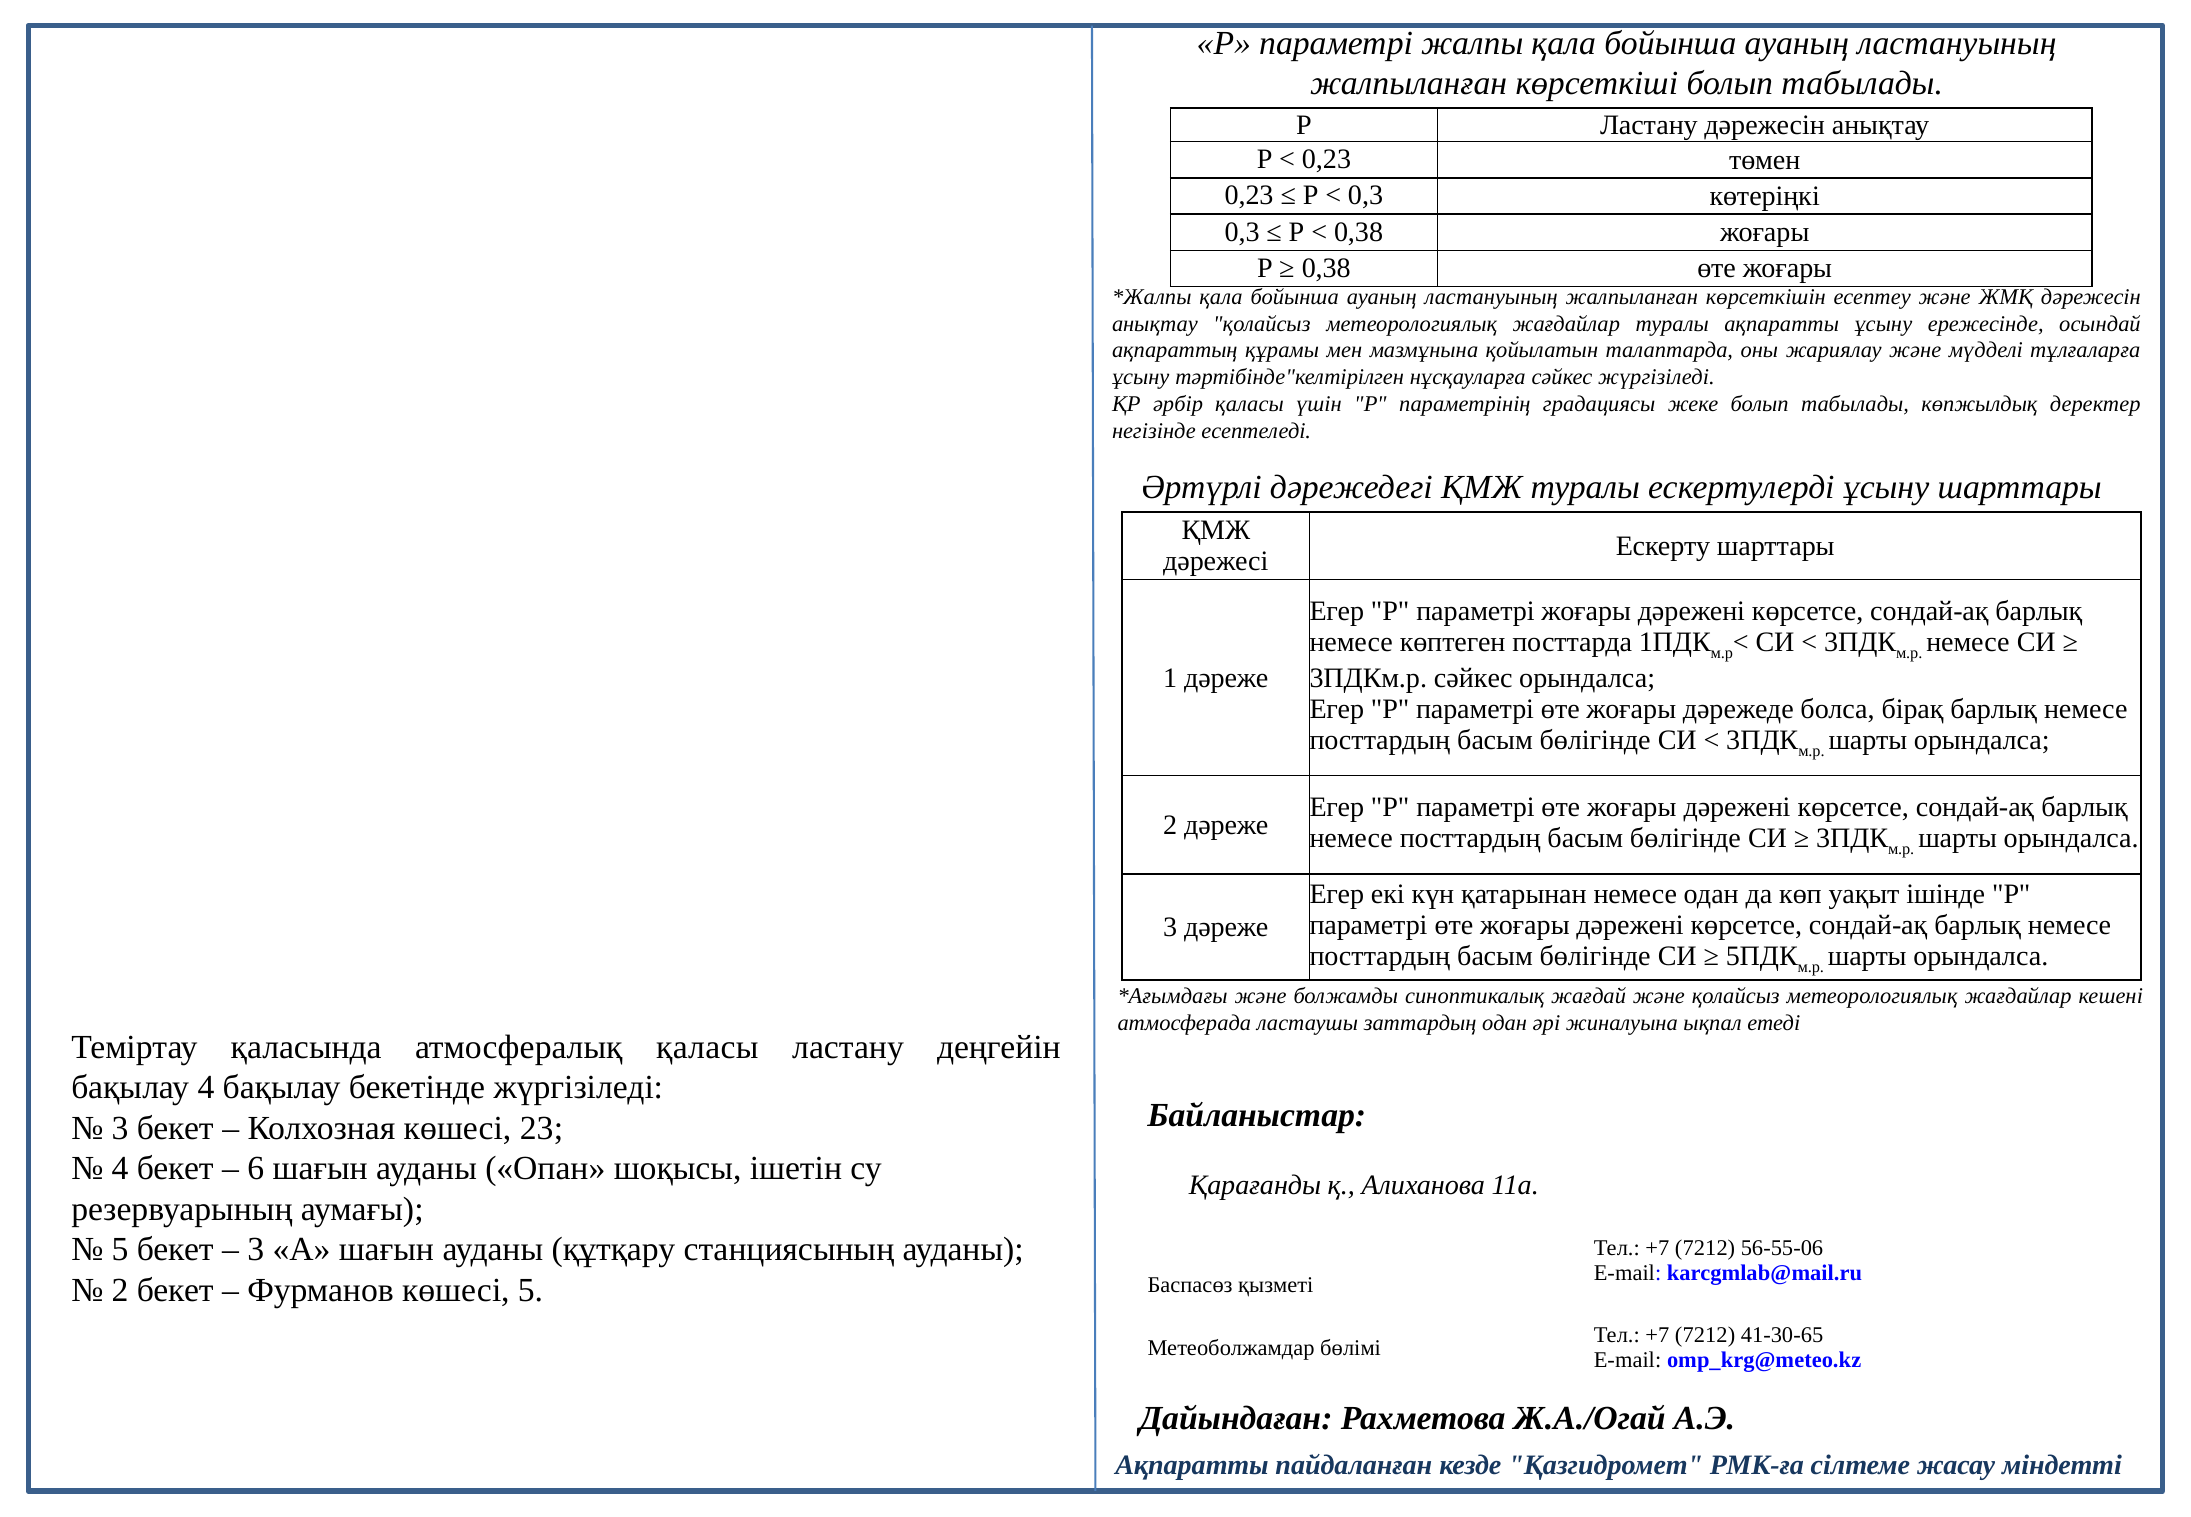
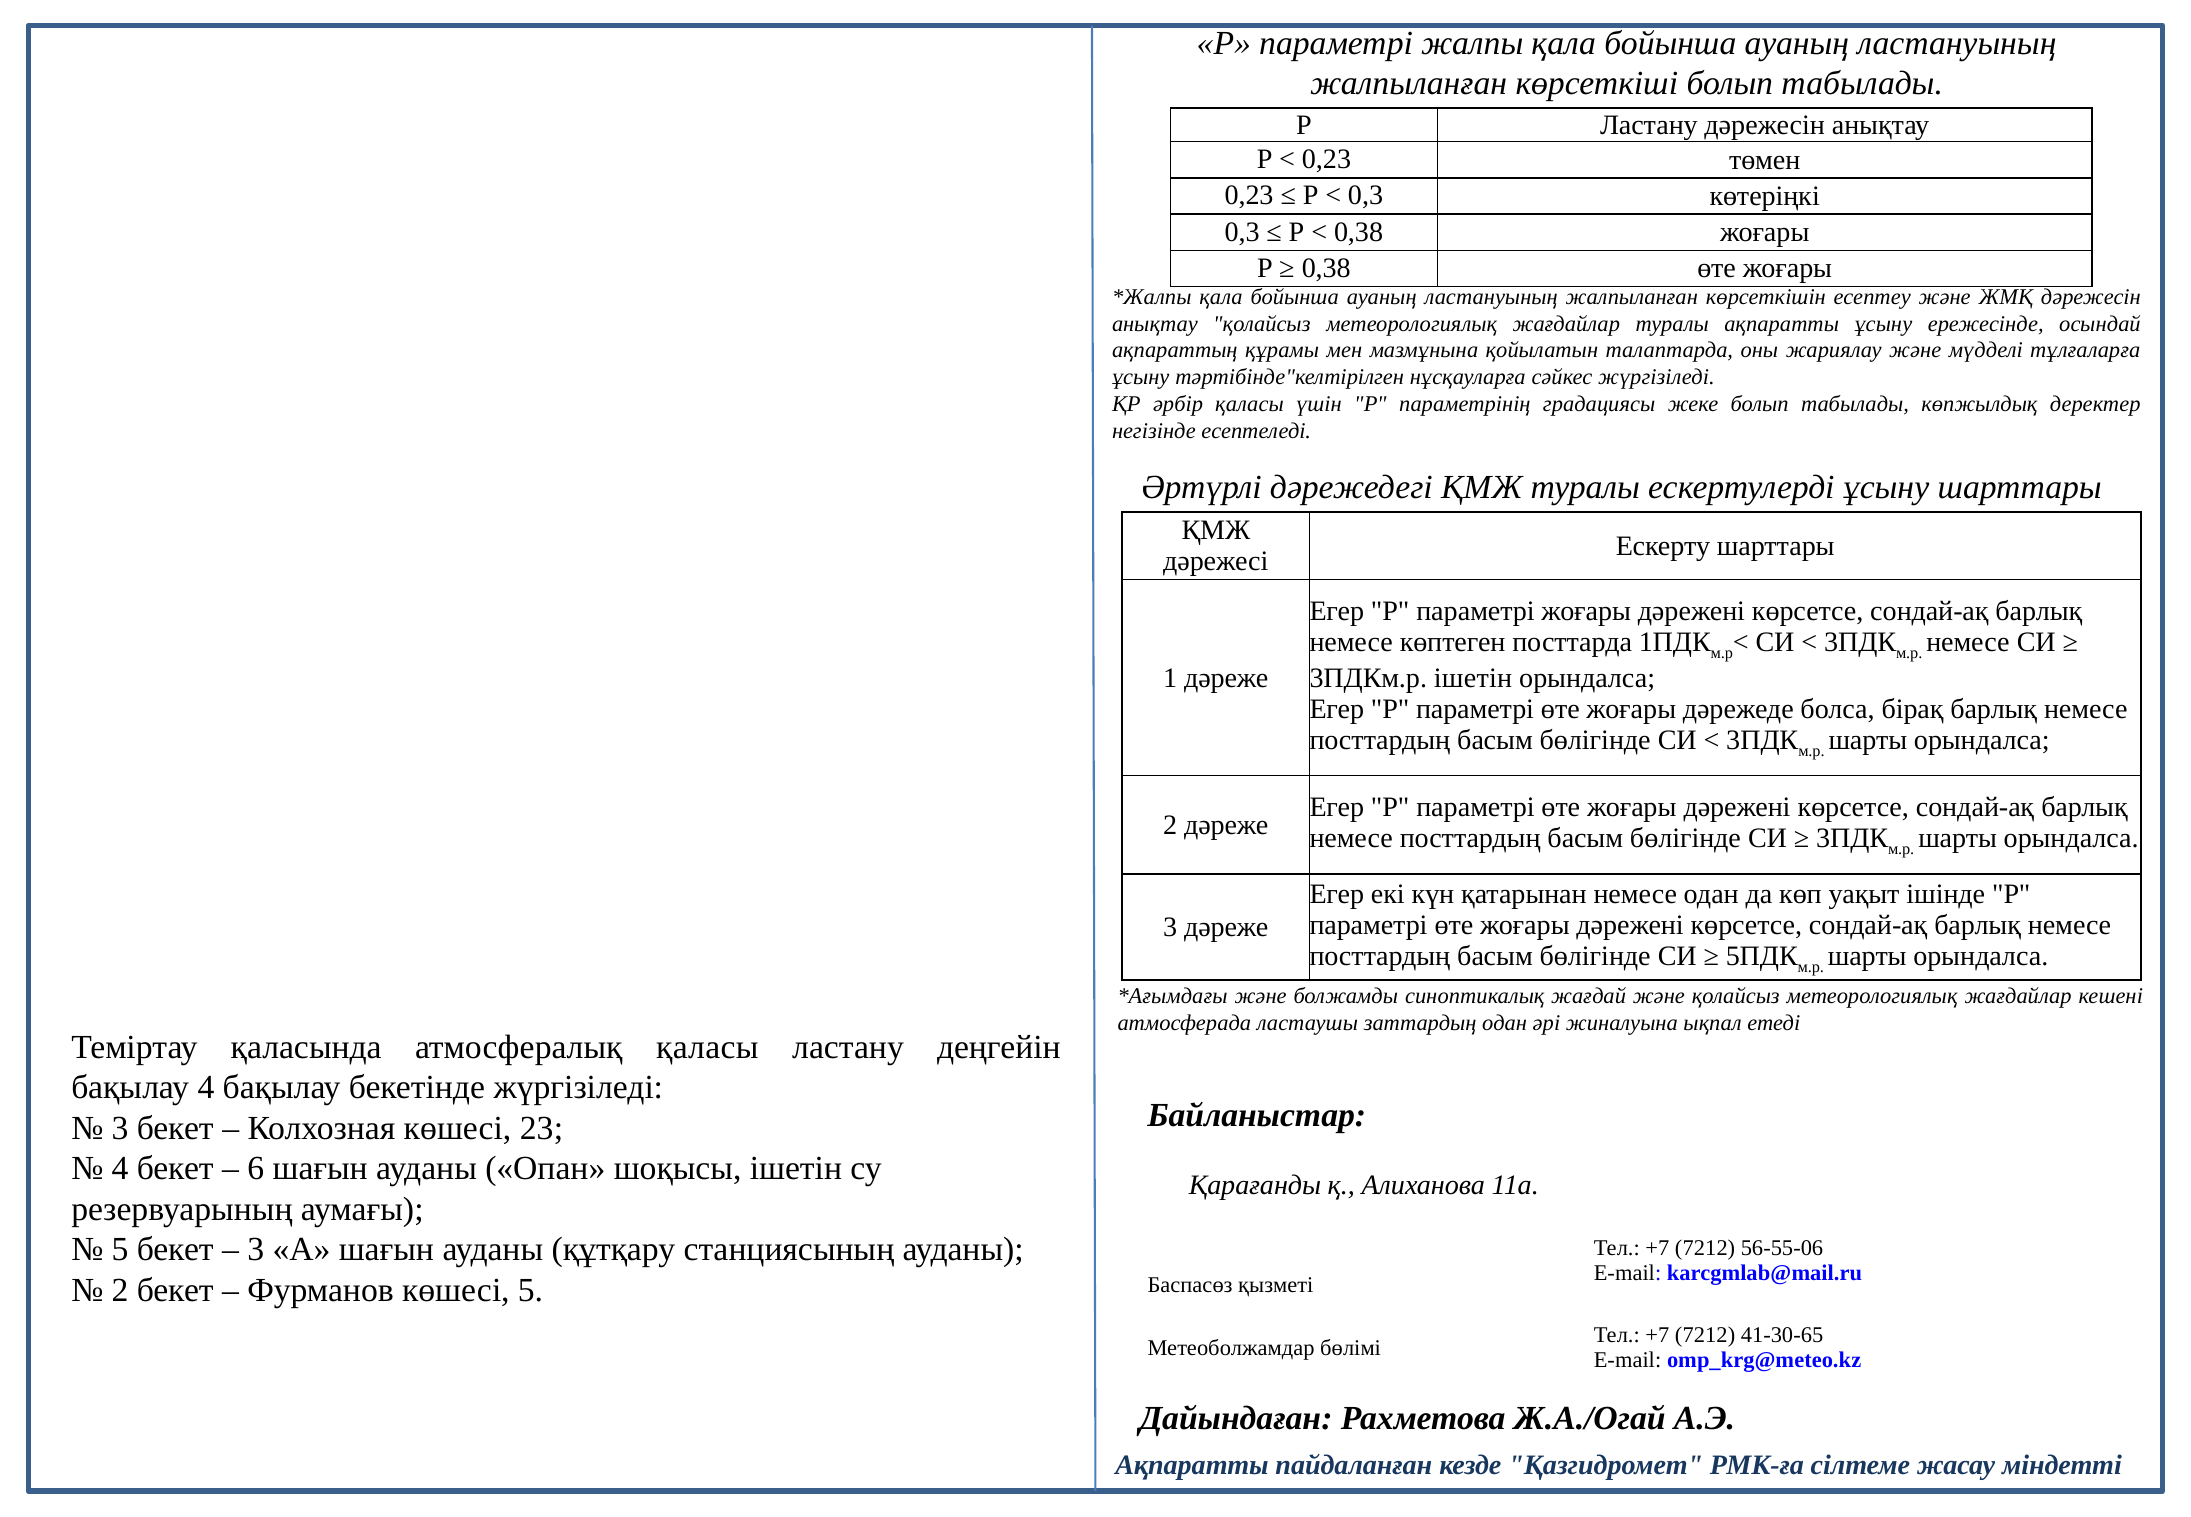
3ПДКм.р сәйкес: сәйкес -> ішетін (1473, 678)
